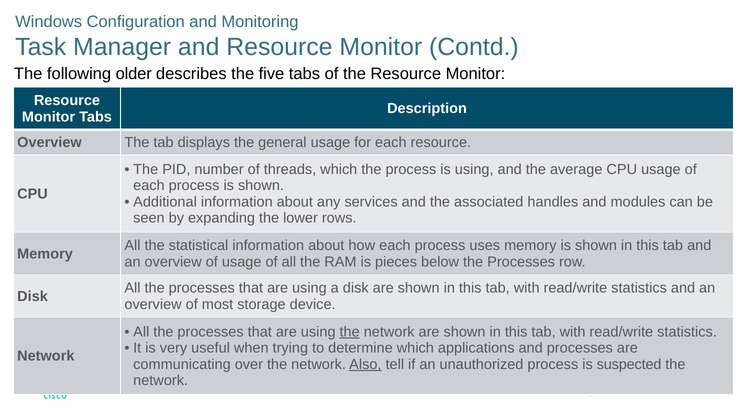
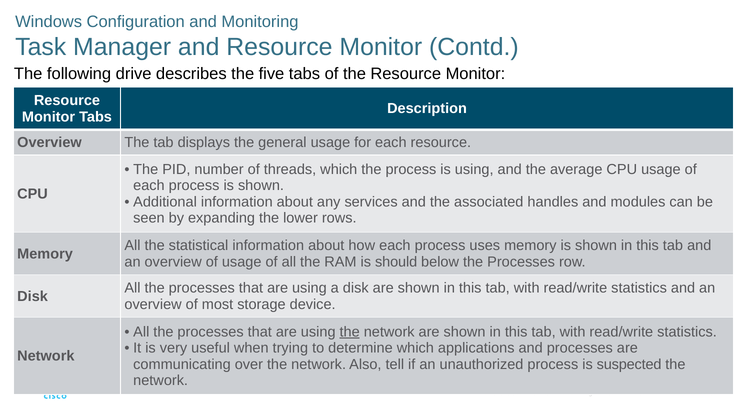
older: older -> drive (134, 74)
pieces: pieces -> should (396, 262)
Also underline: present -> none (365, 364)
